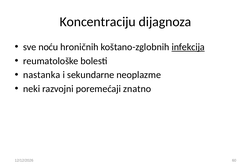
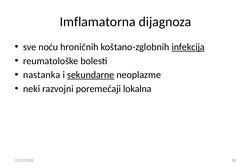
Koncentraciju: Koncentraciju -> Imflamatorna (98, 22)
sekundarne underline: none -> present (91, 75)
znatno: znatno -> lokalna (137, 88)
